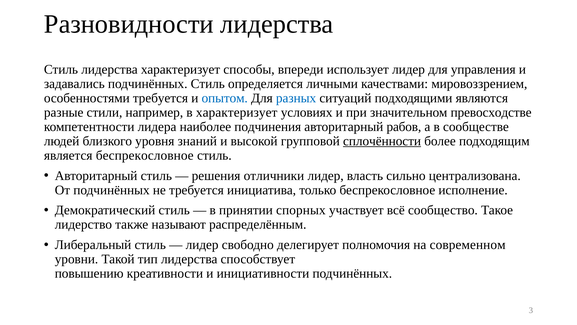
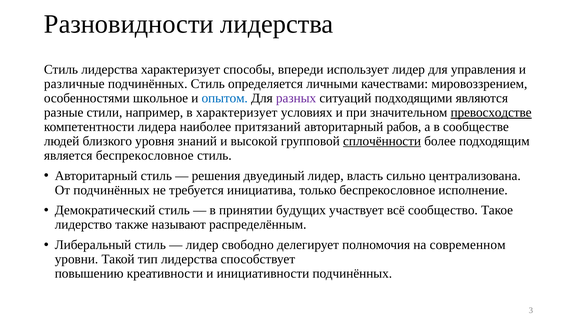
задавались: задавались -> различные (74, 84)
особенностями требуется: требуется -> школьное (161, 98)
разных colour: blue -> purple (296, 98)
превосходстве underline: none -> present (491, 112)
подчинения: подчинения -> притязаний (268, 127)
отличники: отличники -> двуединый (274, 175)
спорных: спорных -> будущих (301, 210)
